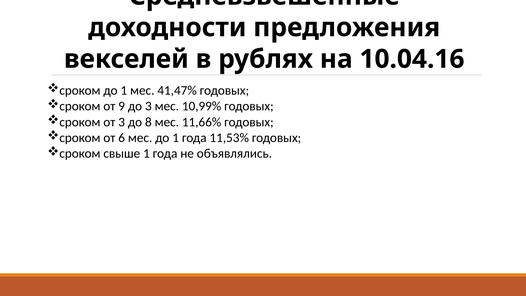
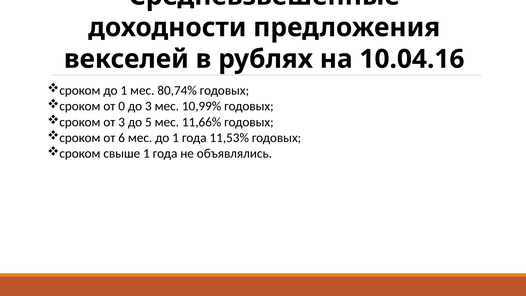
41,47%: 41,47% -> 80,74% (177, 90)
9: 9 -> 0 (122, 106)
8: 8 -> 5 (148, 122)
